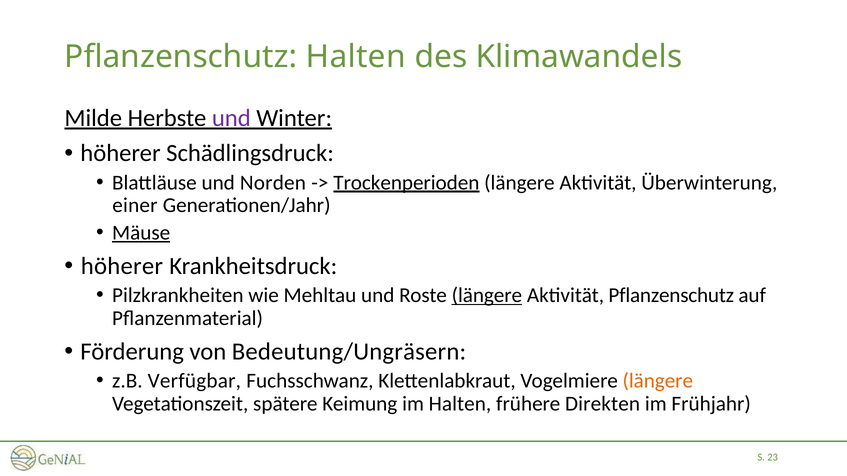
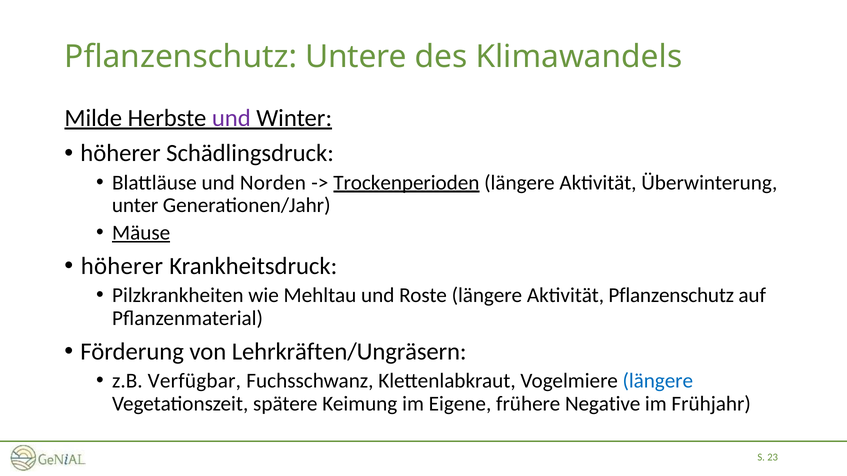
Pflanzenschutz Halten: Halten -> Untere (356, 57)
einer: einer -> unter (135, 206)
längere underline: present -> none (487, 296)
Bedeutung/Ungräsern: Bedeutung/Ungräsern -> Lehrkräften/Ungräsern (349, 352)
längere colour: orange -> blue (658, 381)
im Halten: Halten -> Eigene (460, 404)
Direkten: Direkten -> Negative (603, 404)
